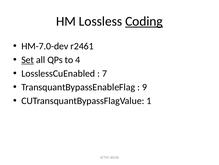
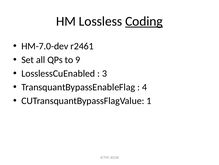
Set underline: present -> none (28, 60)
4: 4 -> 9 (78, 60)
7: 7 -> 3 (104, 73)
9: 9 -> 4 (145, 87)
